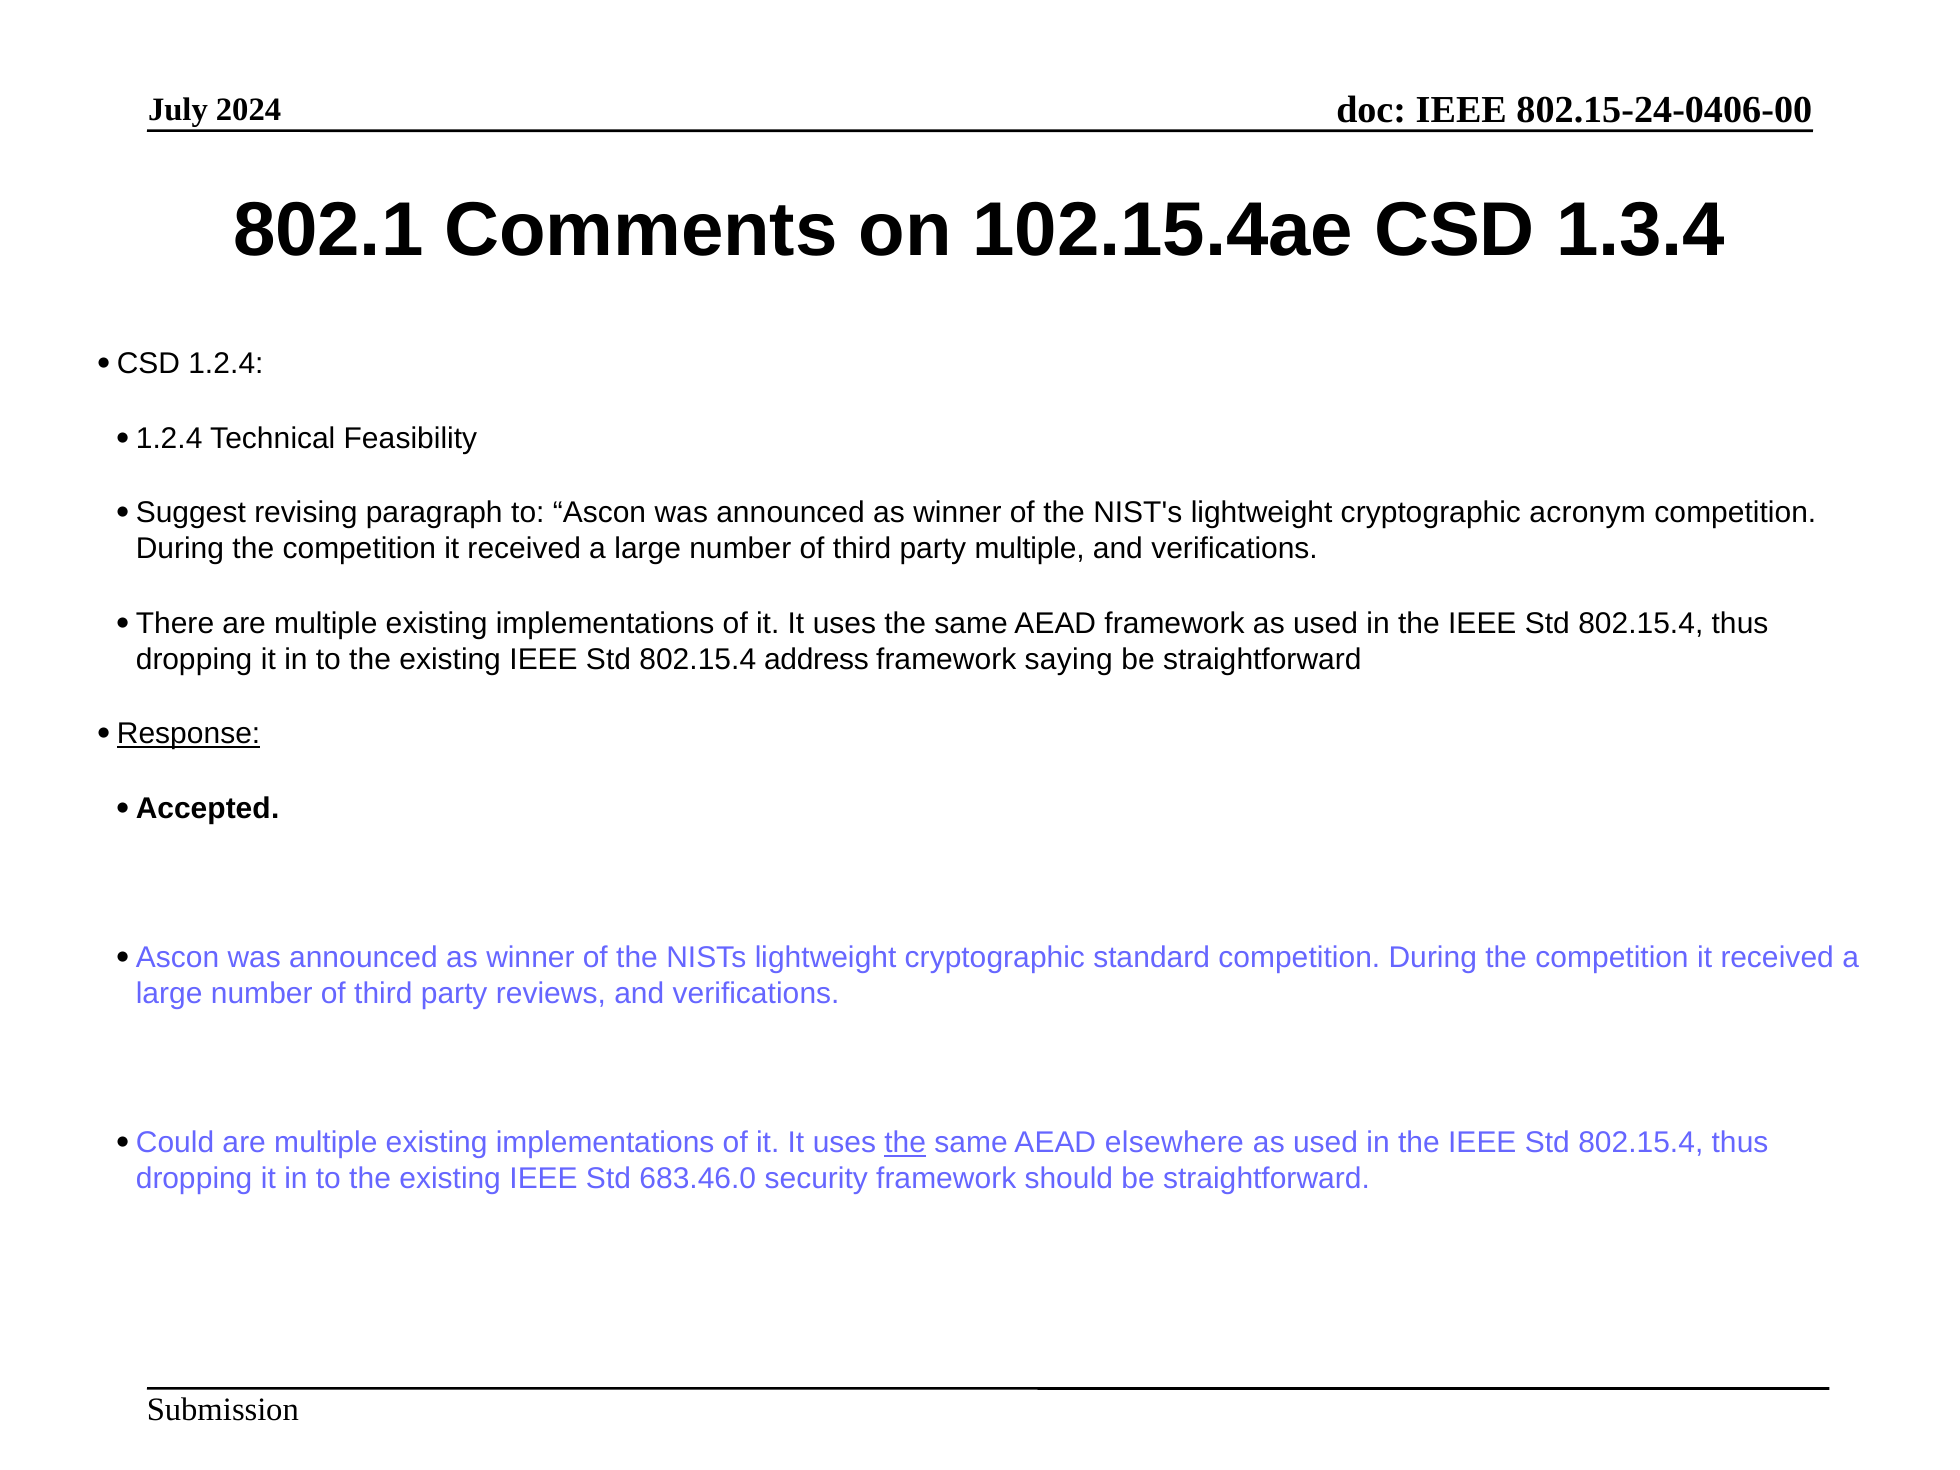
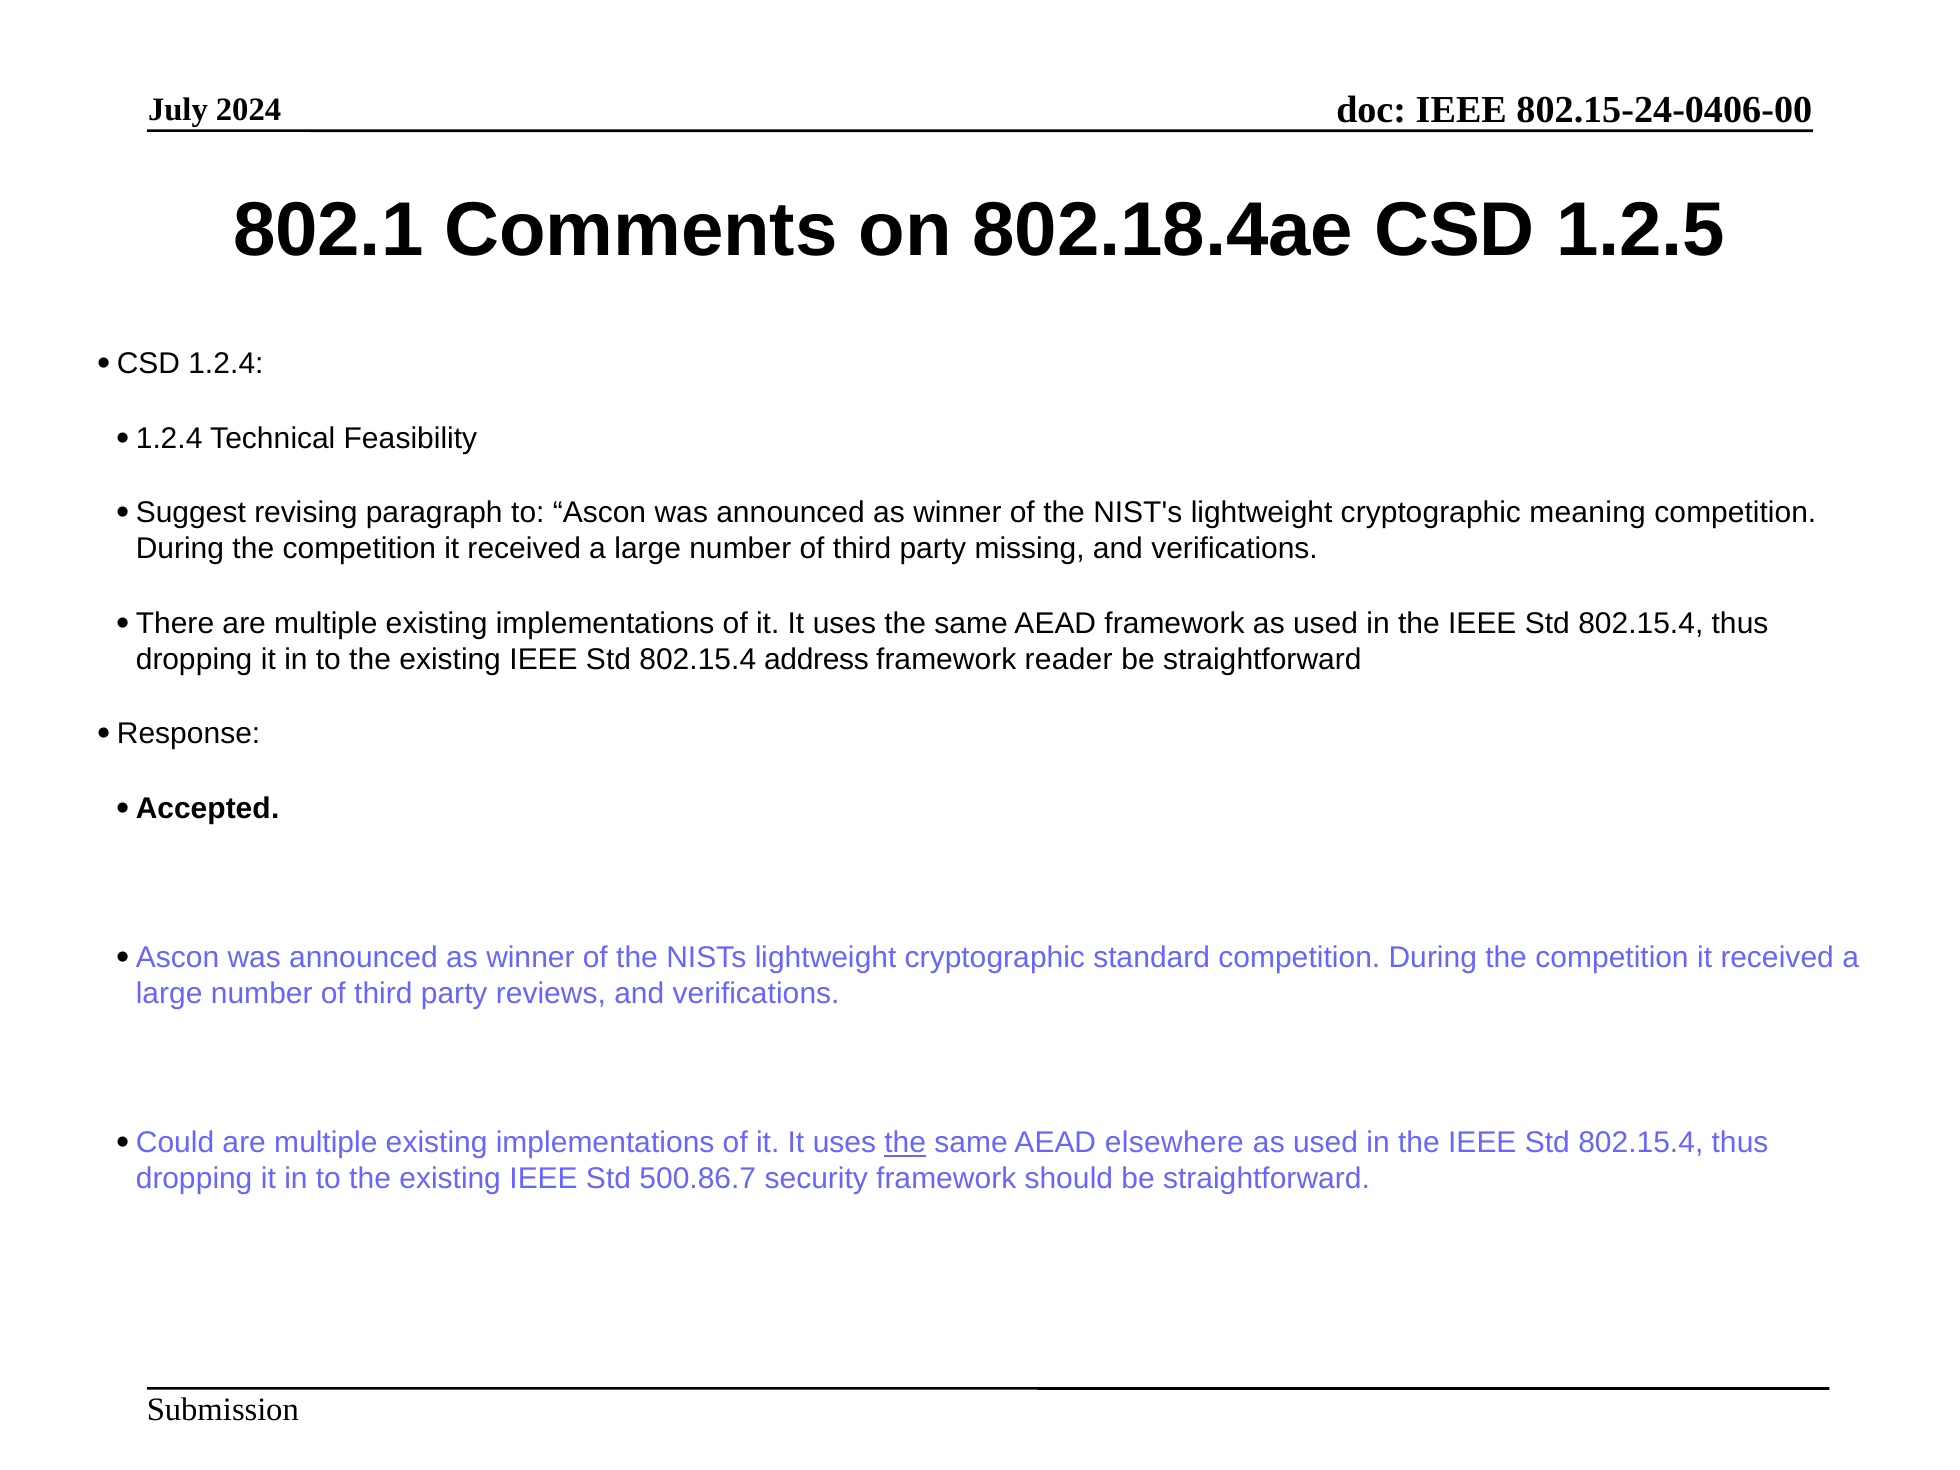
102.15.4ae: 102.15.4ae -> 802.18.4ae (1163, 231)
1.3.4: 1.3.4 -> 1.2.5 (1641, 231)
acronym: acronym -> meaning (1588, 513)
party multiple: multiple -> missing (1030, 549)
saying: saying -> reader (1069, 660)
Response underline: present -> none (189, 734)
683.46.0: 683.46.0 -> 500.86.7 (698, 1179)
